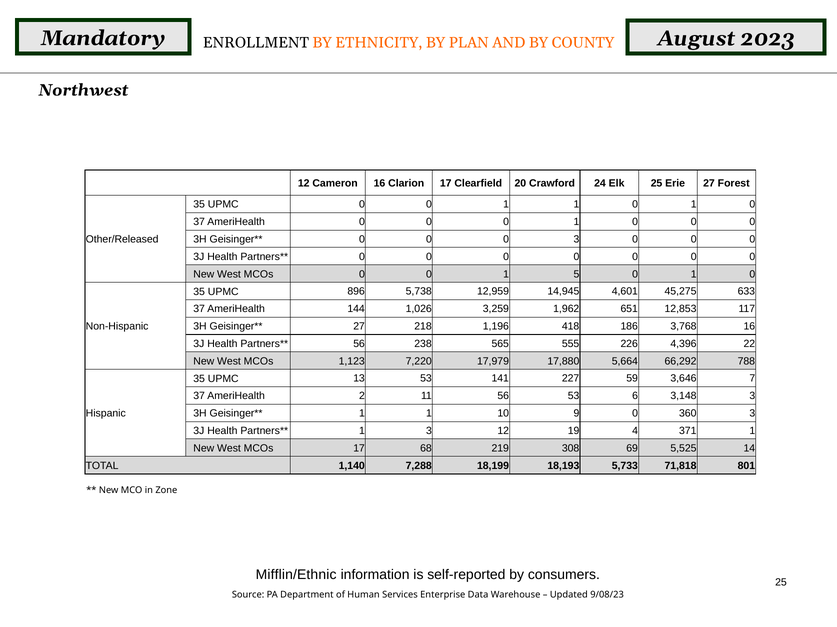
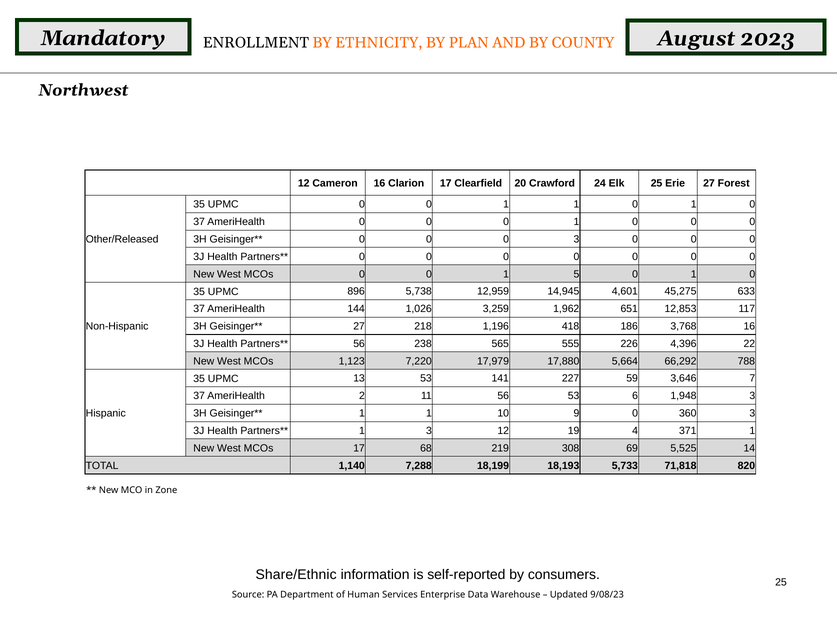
3,148: 3,148 -> 1,948 (683, 396)
801: 801 -> 820 (746, 466)
Mifflin/Ethnic: Mifflin/Ethnic -> Share/Ethnic (296, 575)
